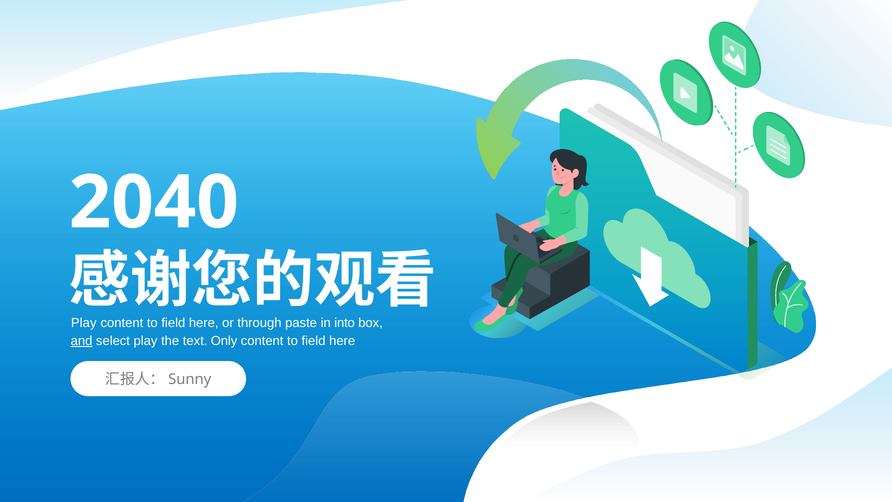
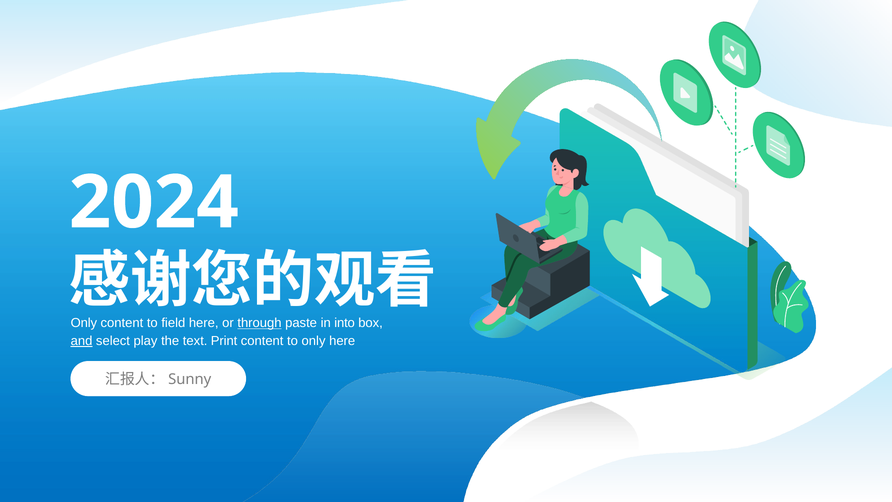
2040: 2040 -> 2024 (154, 203)
Play: Play -> Only (84, 323)
through underline: none -> present (259, 323)
Only: Only -> Print (224, 341)
field: field -> only (314, 341)
